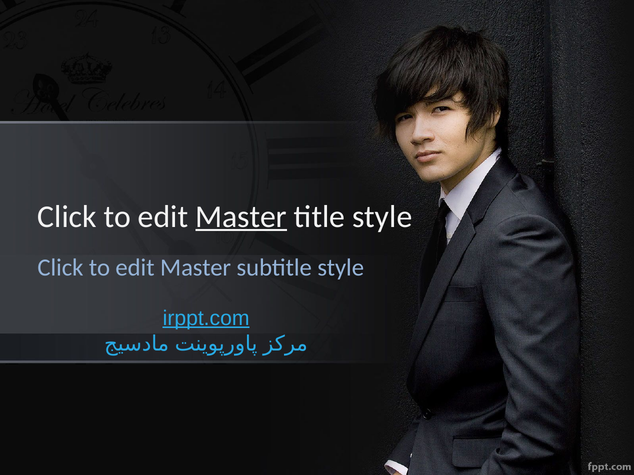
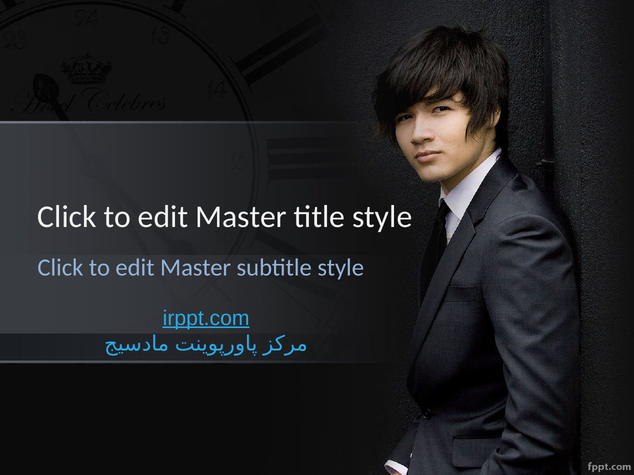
Master underline: present -> none (241, 217)
